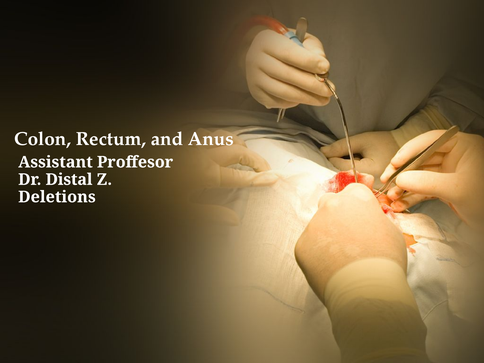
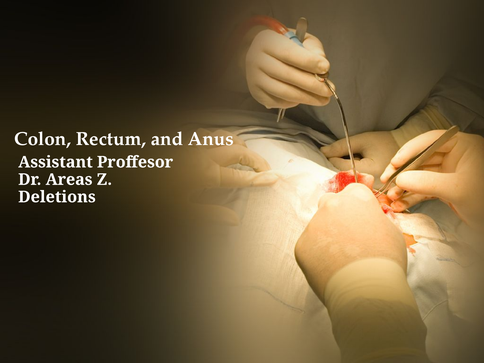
Distal: Distal -> Areas (69, 180)
